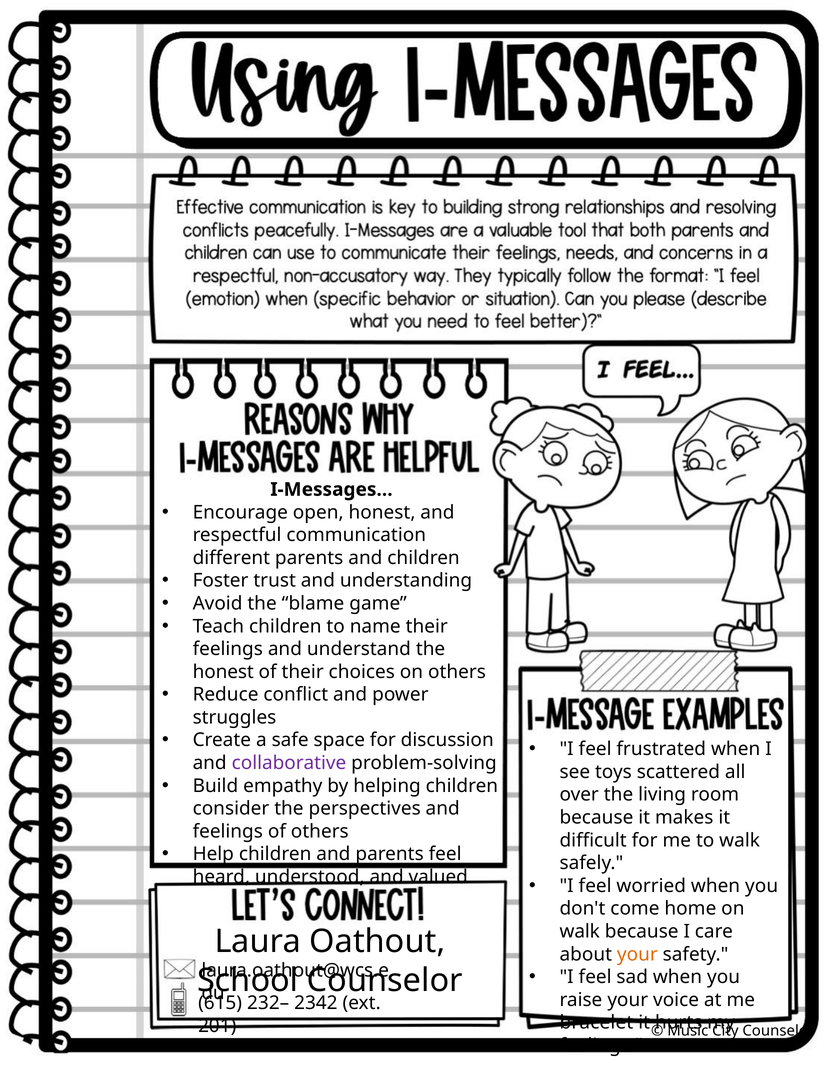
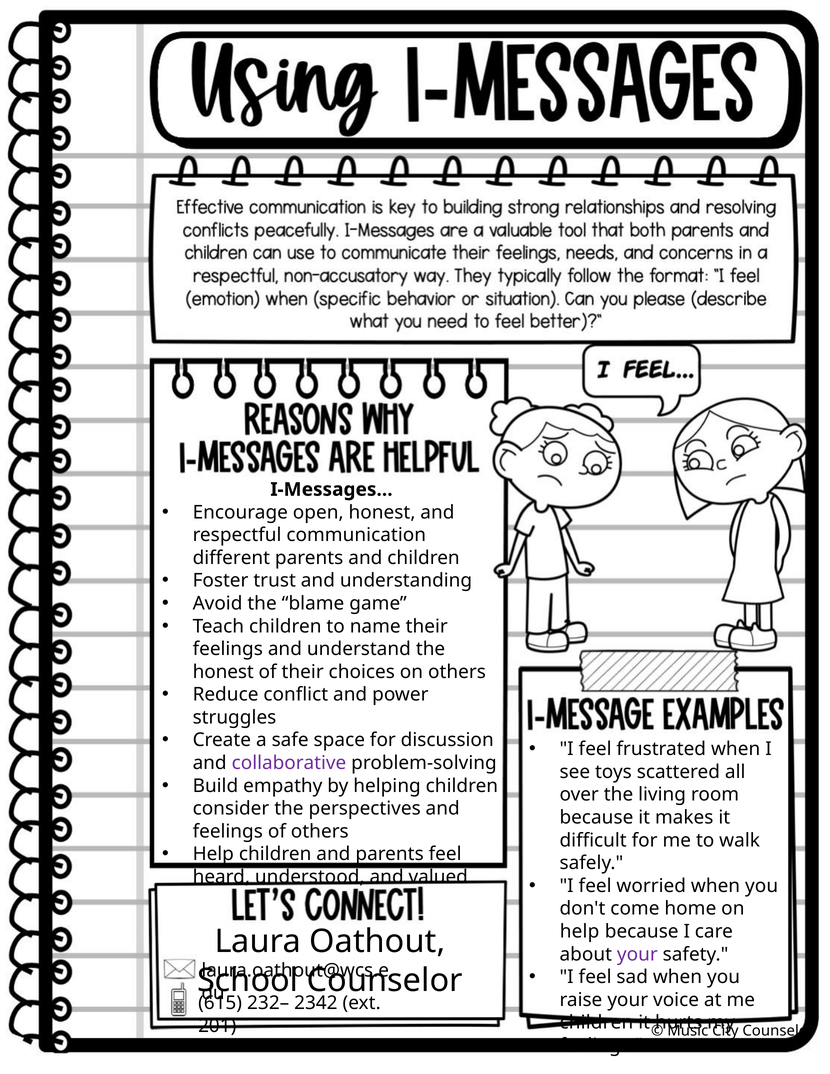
walk: walk -> help (580, 932)
your colour: orange -> purple (637, 954)
bracelet: bracelet -> children (596, 1023)
